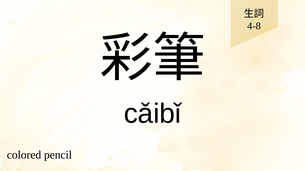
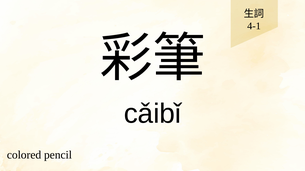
4-8: 4-8 -> 4-1 (254, 26)
